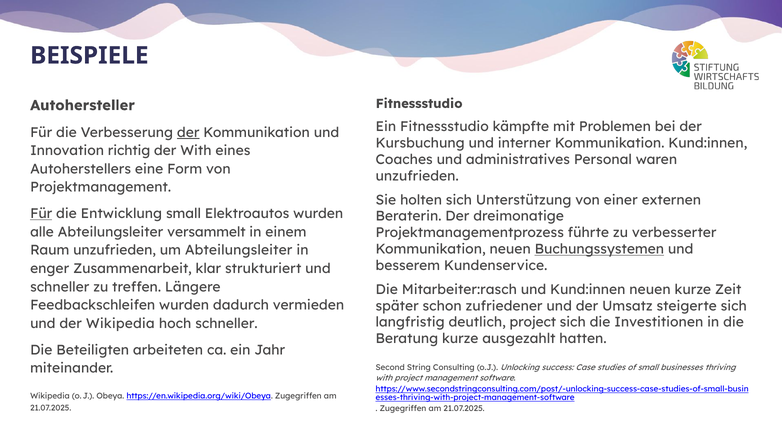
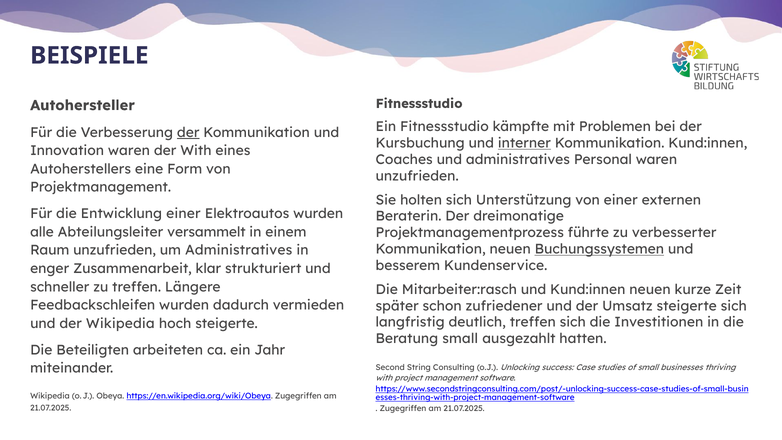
interner underline: none -> present (524, 143)
Innovation richtig: richtig -> waren (129, 151)
Für underline: present -> none (41, 214)
Entwicklung small: small -> einer (183, 214)
um Abteilungsleiter: Abteilungsleiter -> Administratives (239, 250)
deutlich project: project -> treffen (533, 322)
hoch schneller: schneller -> steigerte (227, 323)
Beratung kurze: kurze -> small (460, 339)
